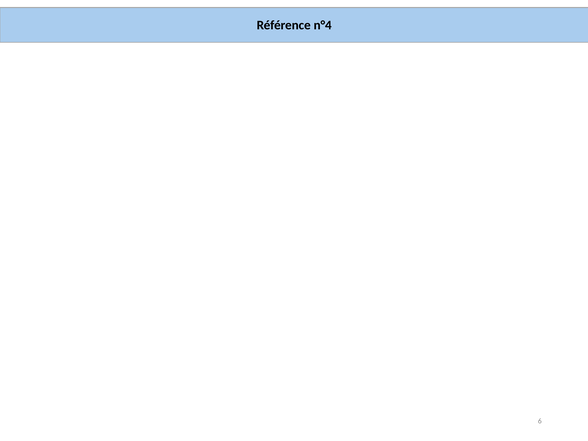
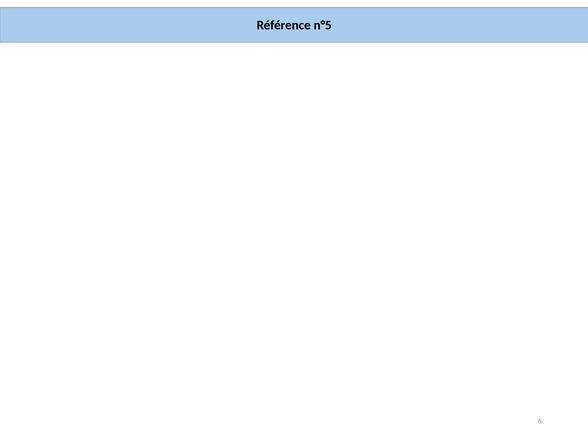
n°4: n°4 -> n°5 (323, 25)
